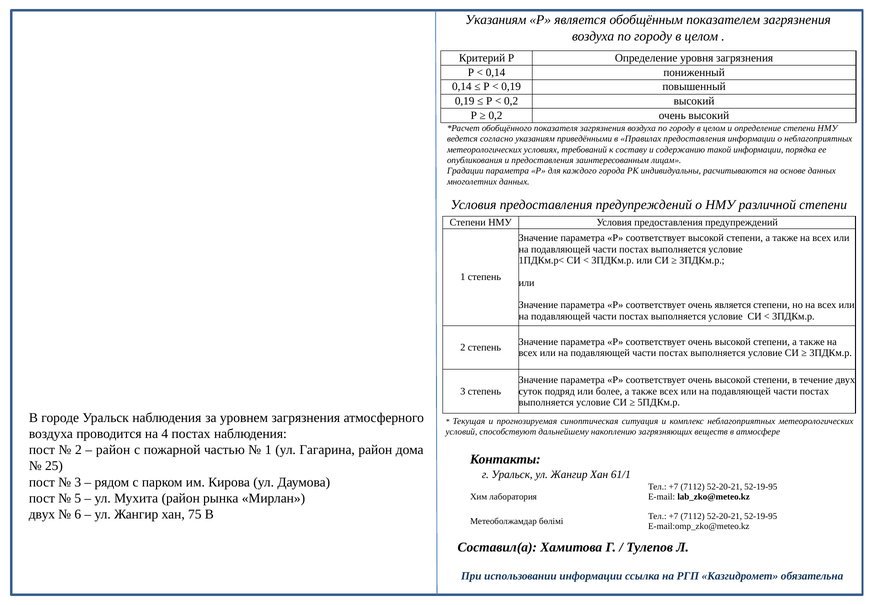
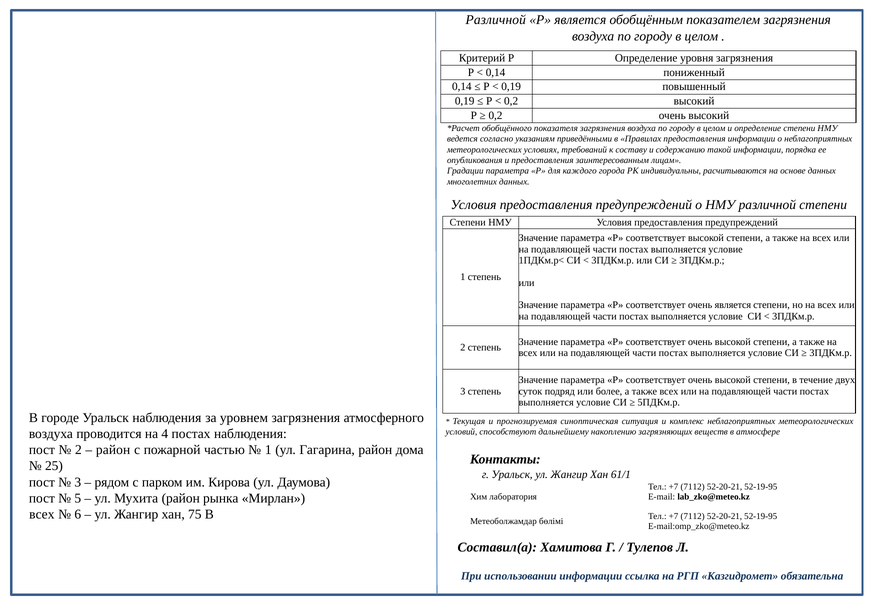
Указаниям: Указаниям -> Различной (496, 20)
двух: двух -> всех (42, 514)
